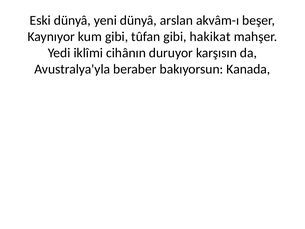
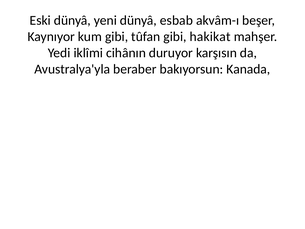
arslan: arslan -> esbab (176, 20)
